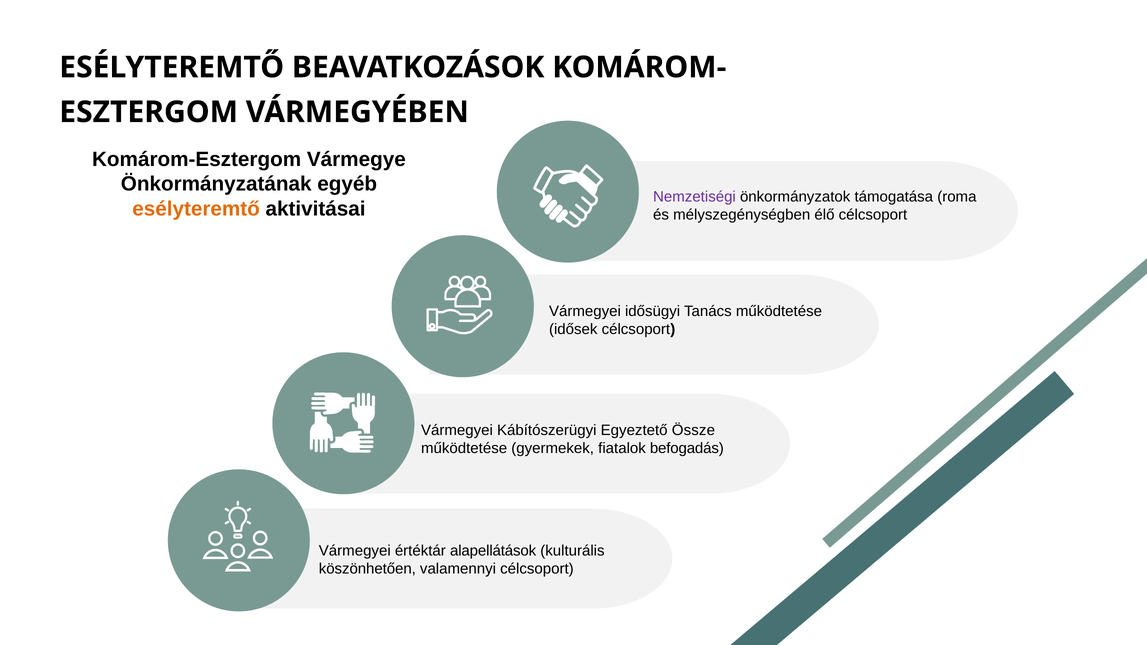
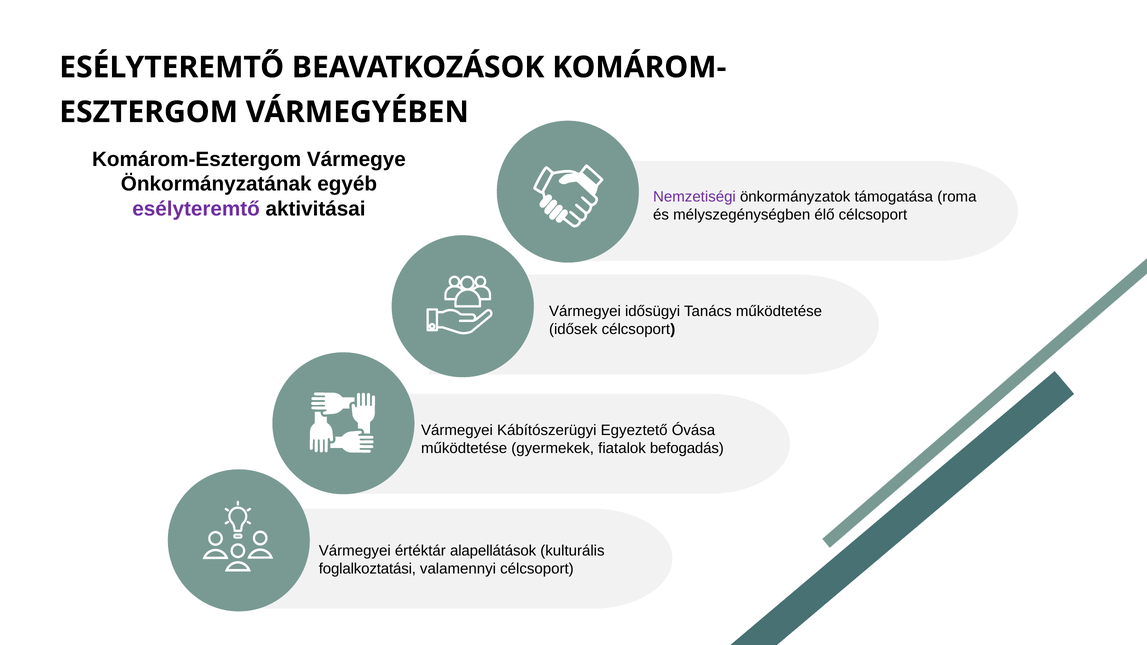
esélyteremtő colour: orange -> purple (196, 209)
Össze: Össze -> Óvása (694, 430)
köszönhetően: köszönhetően -> foglalkoztatási (367, 569)
